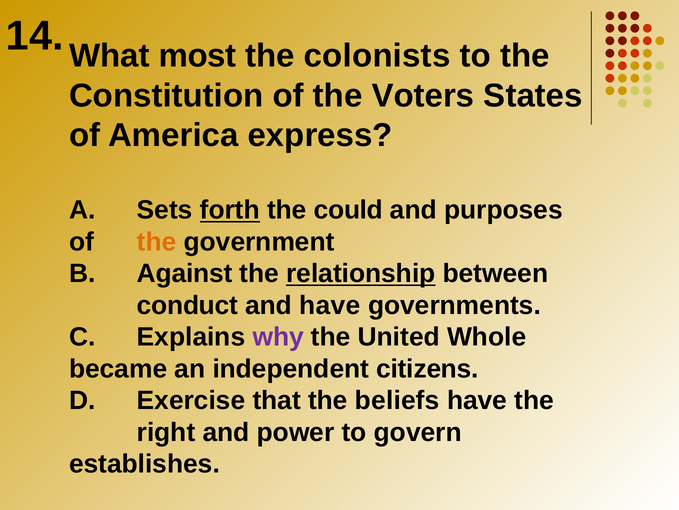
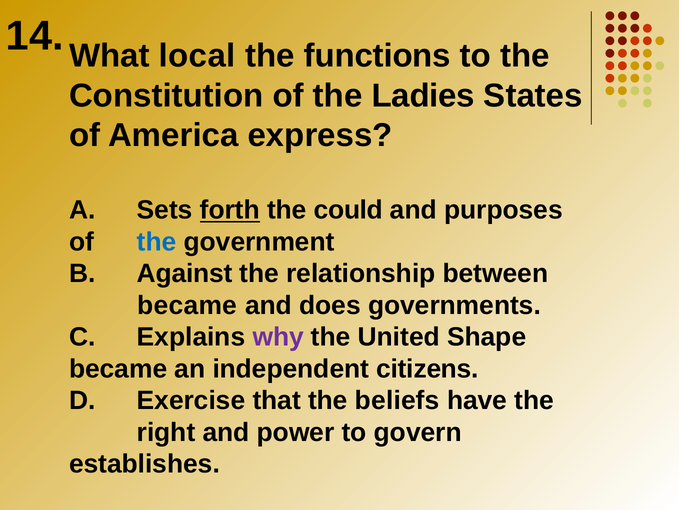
most: most -> local (197, 56)
colonists: colonists -> functions (377, 56)
Voters: Voters -> Ladies (423, 95)
the colour: orange -> blue (157, 242)
relationship underline: present -> none (361, 273)
conduct: conduct -> became (187, 305)
and have: have -> does (330, 305)
Whole: Whole -> Shape (487, 337)
